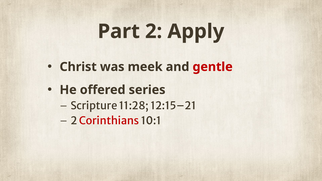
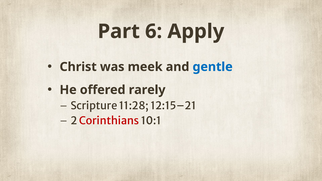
Part 2: 2 -> 6 (154, 31)
gentle colour: red -> blue (213, 67)
series: series -> rarely (147, 90)
